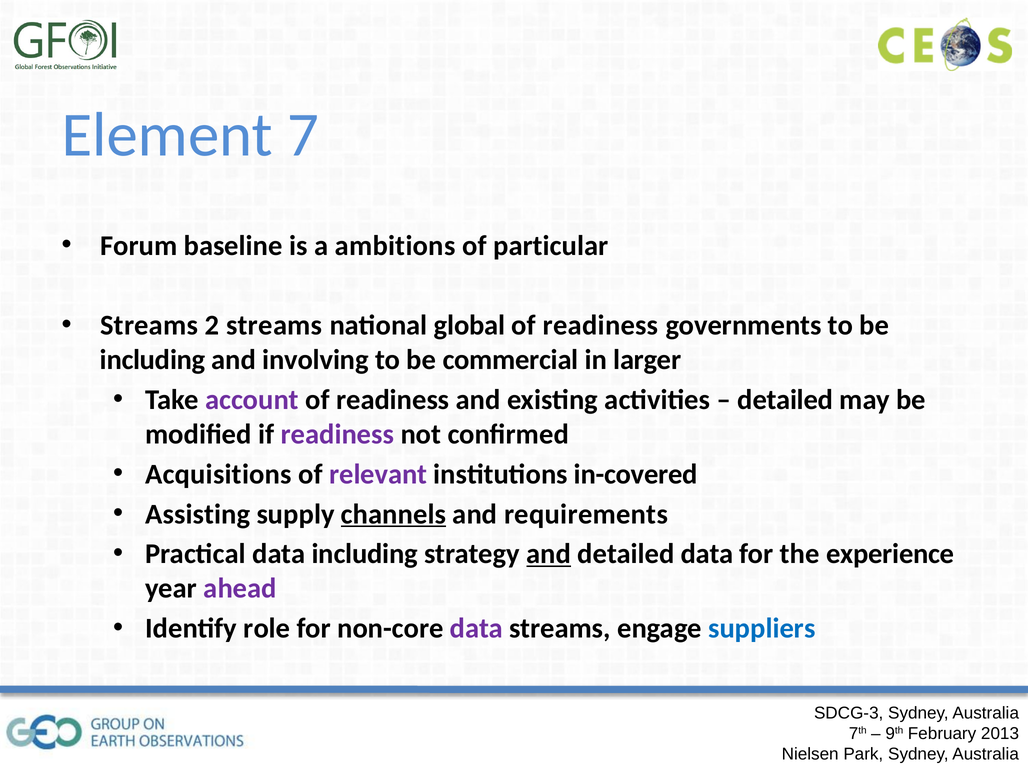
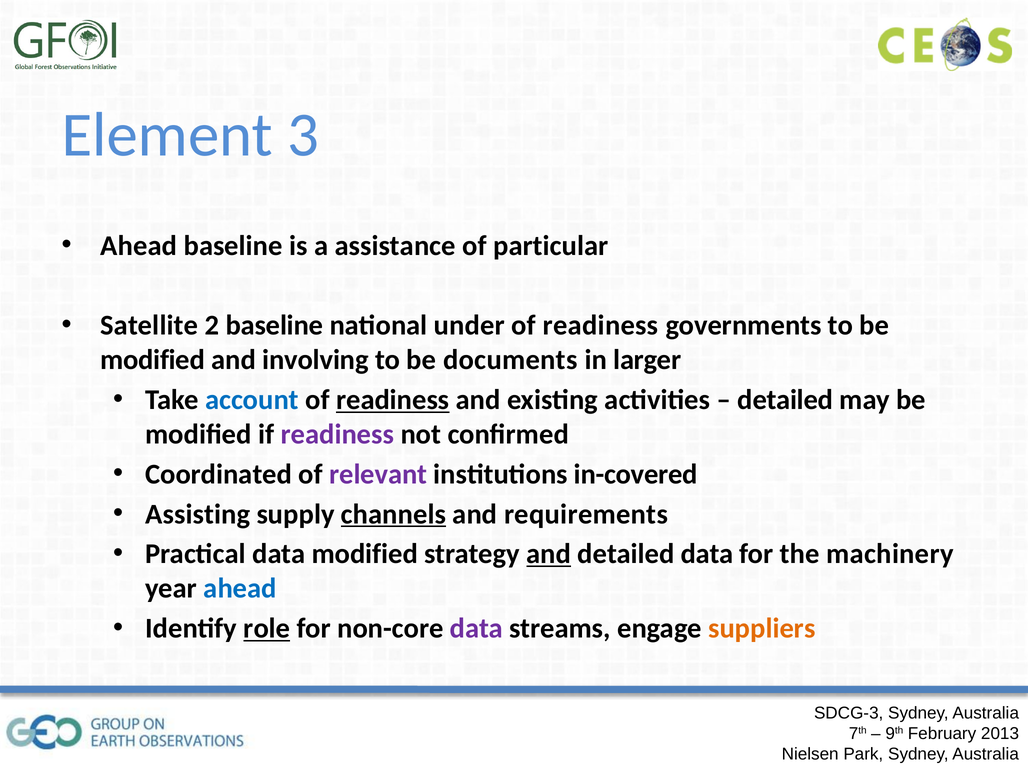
7: 7 -> 3 (303, 135)
Forum: Forum -> Ahead (139, 246)
ambitions: ambitions -> assistance (395, 246)
Streams: Streams -> Satellite (149, 326)
2 streams: streams -> baseline (274, 326)
global: global -> under (469, 326)
including: including -> modified (153, 360)
commercial: commercial -> documents (510, 360)
account colour: purple -> blue (252, 400)
readiness underline: none -> present (393, 400)
Acquisitions: Acquisitions -> Coordinated (219, 474)
data including: including -> modified (365, 554)
experience: experience -> machinery (890, 554)
ahead colour: purple -> blue (240, 588)
role underline: none -> present (267, 628)
suppliers colour: blue -> orange (762, 628)
